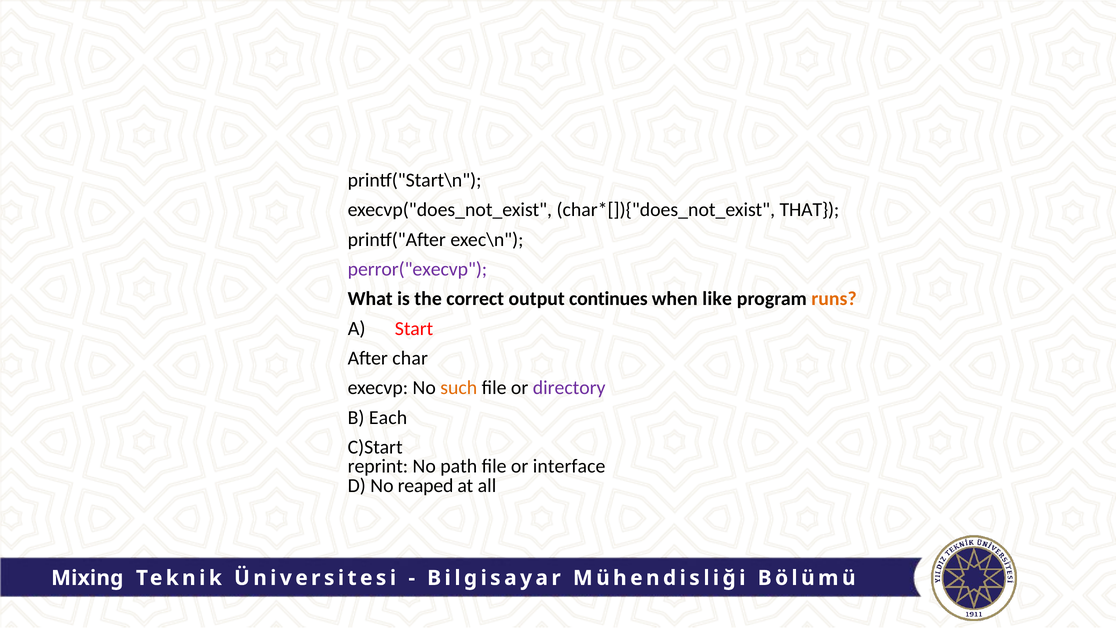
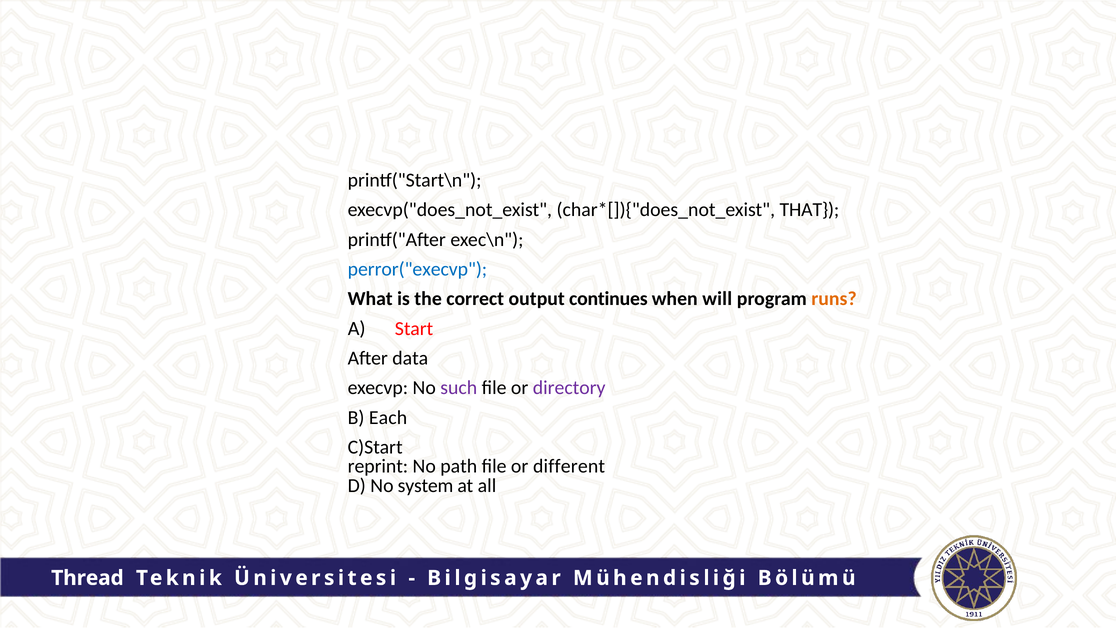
perror("execvp colour: purple -> blue (417, 269)
like: like -> will (717, 299)
char: char -> data (410, 358)
such colour: orange -> purple (459, 388)
interface: interface -> different (569, 466)
reaped: reaped -> system (426, 485)
Mixing: Mixing -> Thread (87, 578)
